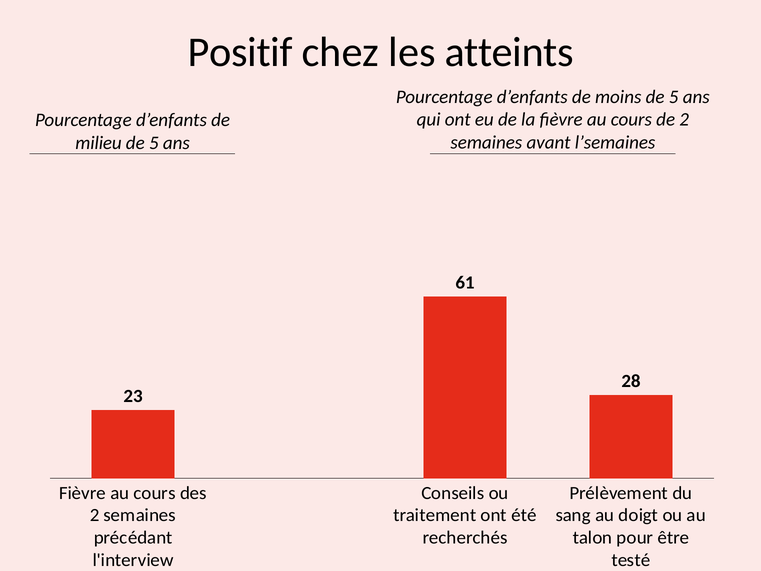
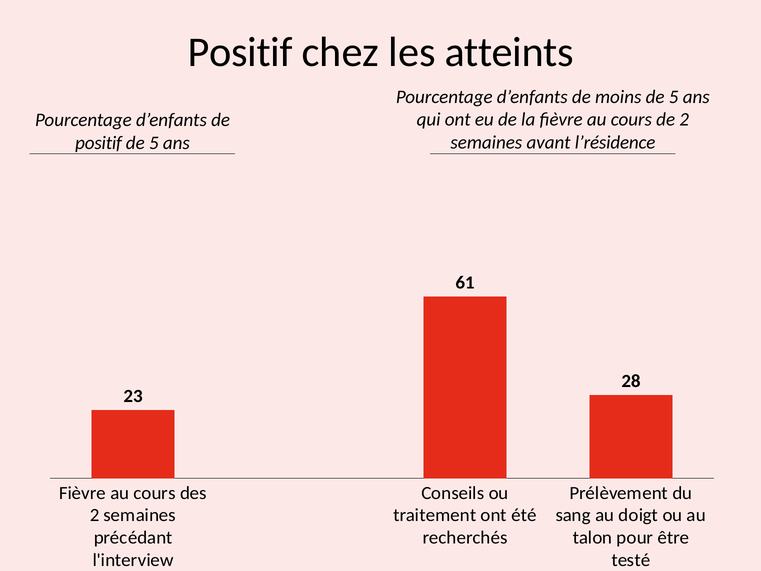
l’semaines: l’semaines -> l’résidence (615, 142)
milieu: milieu -> positif (99, 143)
